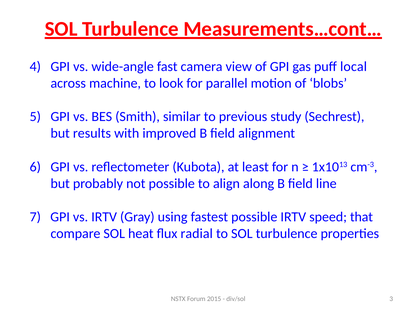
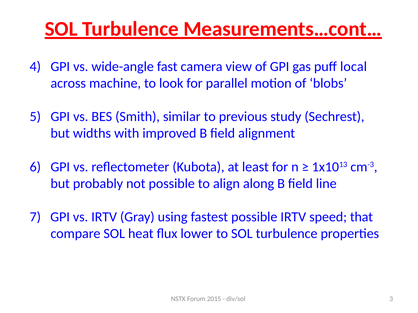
results: results -> widths (92, 134)
radial: radial -> lower (197, 234)
